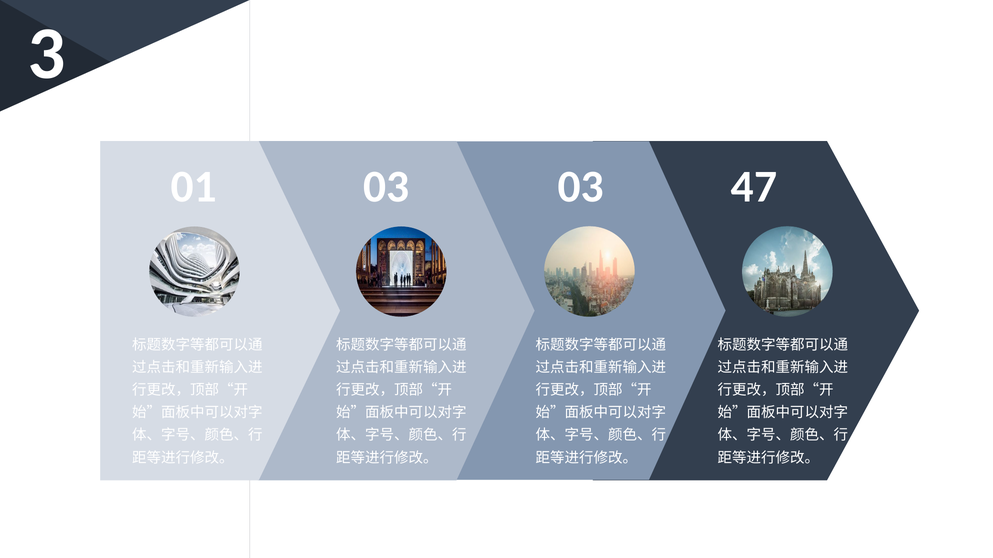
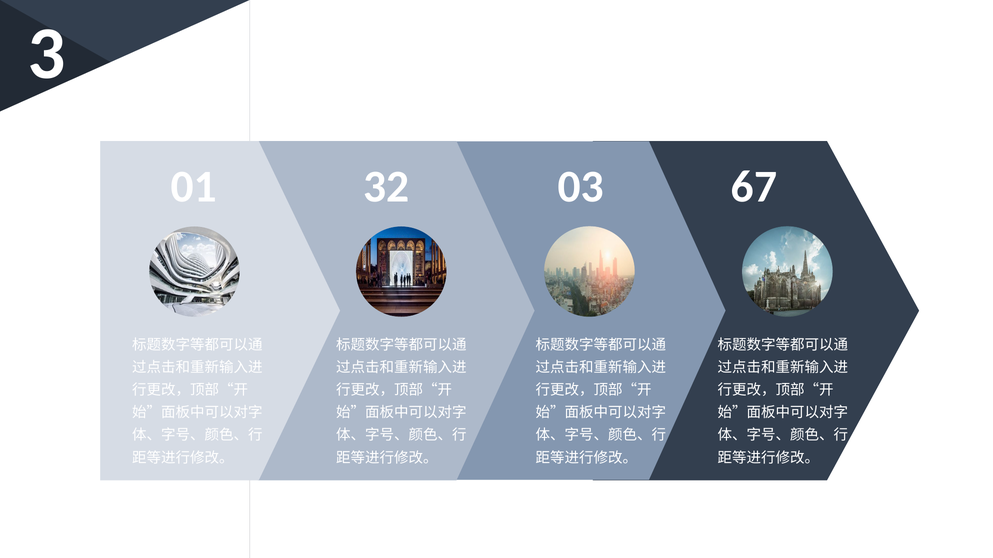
01 03: 03 -> 32 (386, 187)
47: 47 -> 67 (754, 187)
